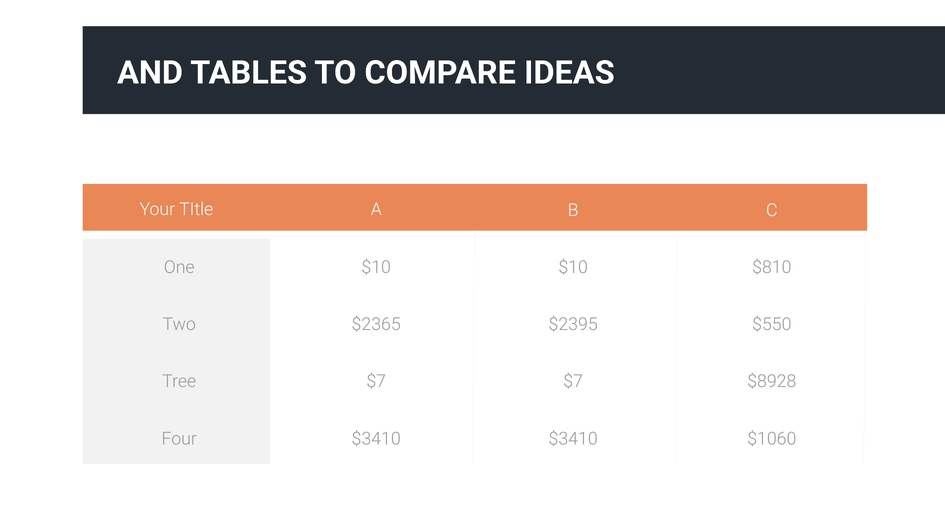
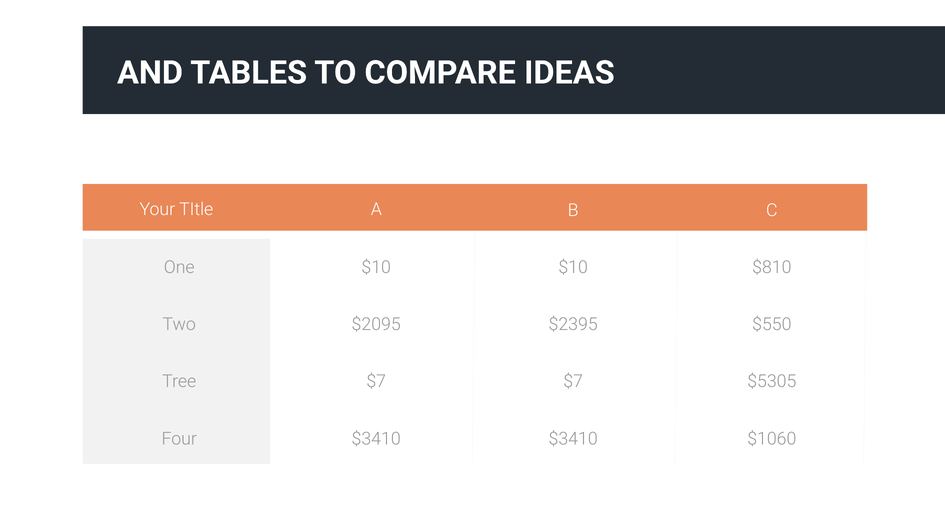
$2365: $2365 -> $2095 (376, 325)
$8928: $8928 -> $5305 (772, 382)
